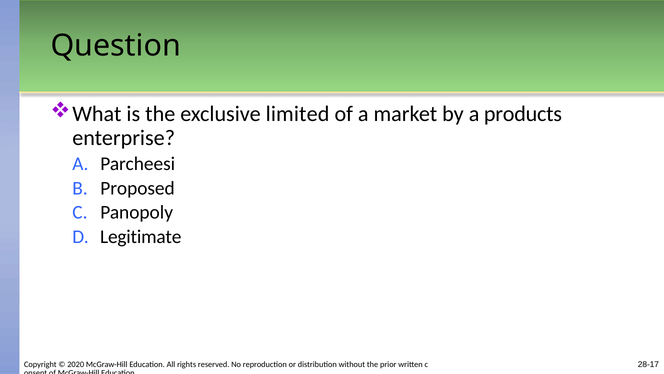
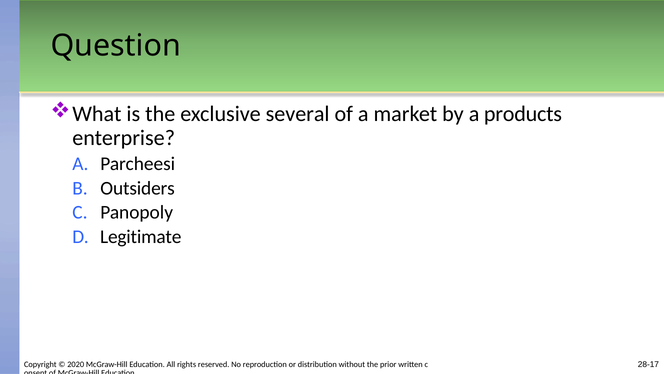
limited: limited -> several (298, 114)
Proposed: Proposed -> Outsiders (138, 188)
